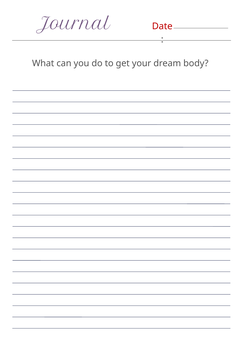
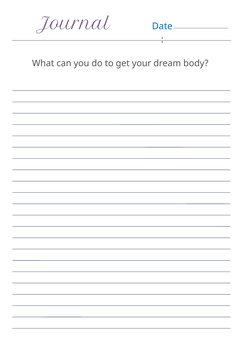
Date colour: red -> blue (162, 26)
